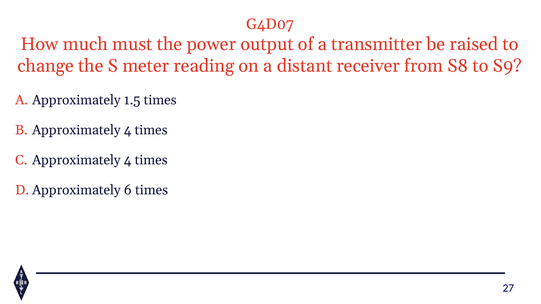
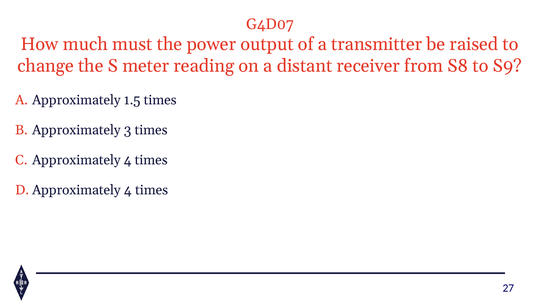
4: 4 -> 3 (128, 130)
6: 6 -> 4 (128, 190)
